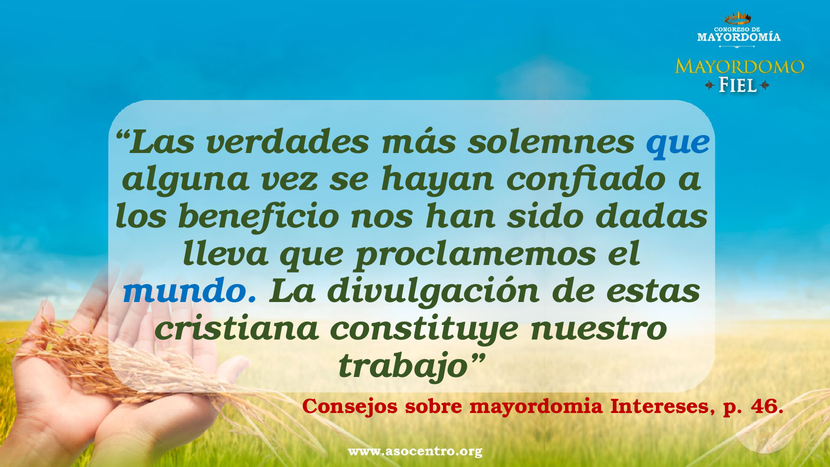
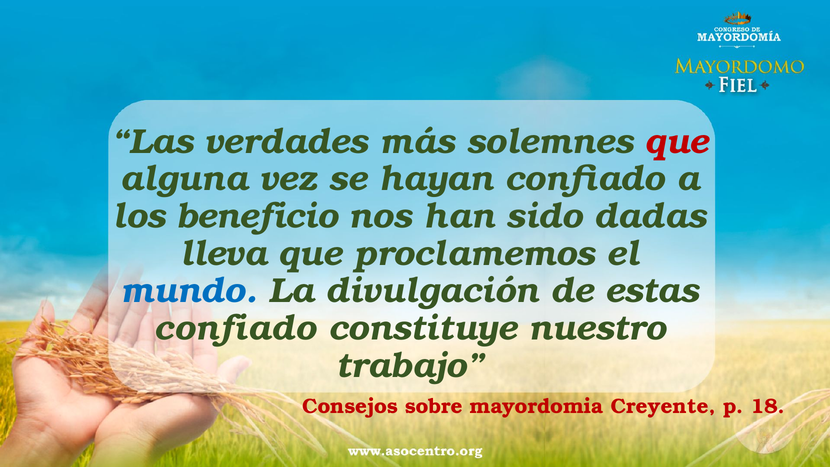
que colour: blue -> red (677, 142)
cristiana: cristiana -> confiado (235, 328)
Intereses: Intereses -> Creyente (663, 406)
46: 46 -> 18 (768, 406)
